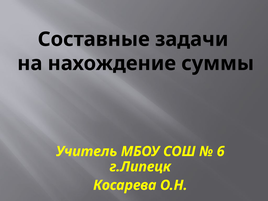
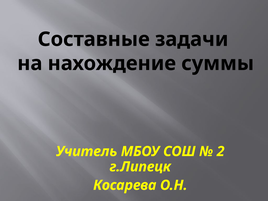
6: 6 -> 2 (221, 151)
